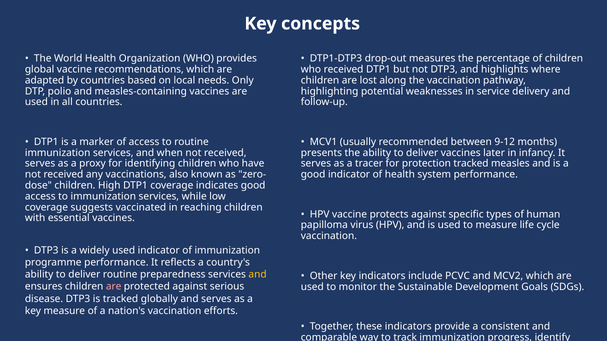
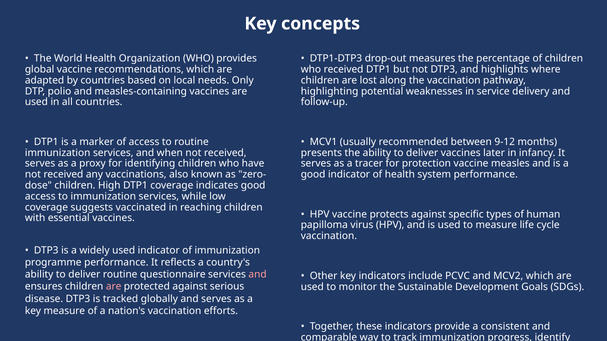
protection tracked: tracked -> vaccine (471, 164)
preparedness: preparedness -> questionnaire (173, 275)
and colour: yellow -> pink (258, 275)
